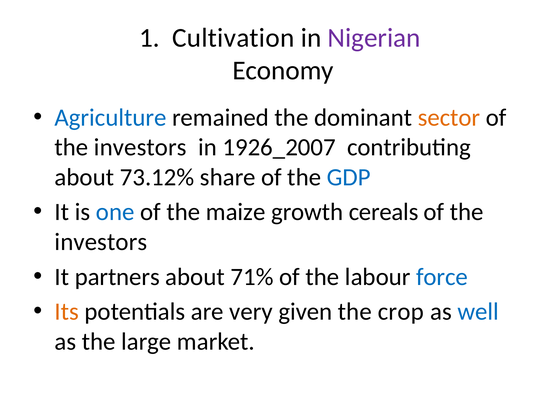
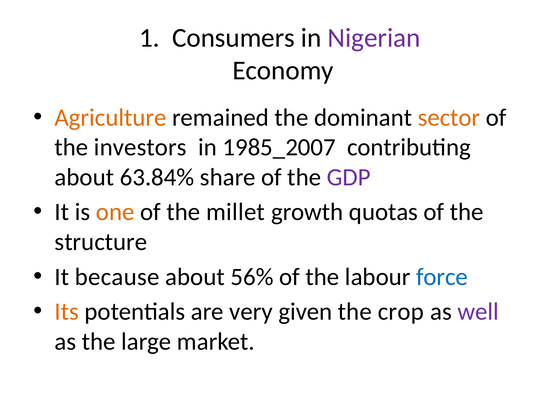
Cultivation: Cultivation -> Consumers (233, 38)
Agriculture colour: blue -> orange (111, 117)
1926_2007: 1926_2007 -> 1985_2007 (279, 147)
73.12%: 73.12% -> 63.84% (157, 177)
GDP colour: blue -> purple (349, 177)
one colour: blue -> orange (115, 212)
maize: maize -> millet (236, 212)
cereals: cereals -> quotas (383, 212)
investors: investors -> structure (101, 242)
partners: partners -> because (117, 277)
71%: 71% -> 56% (252, 277)
well colour: blue -> purple (478, 312)
